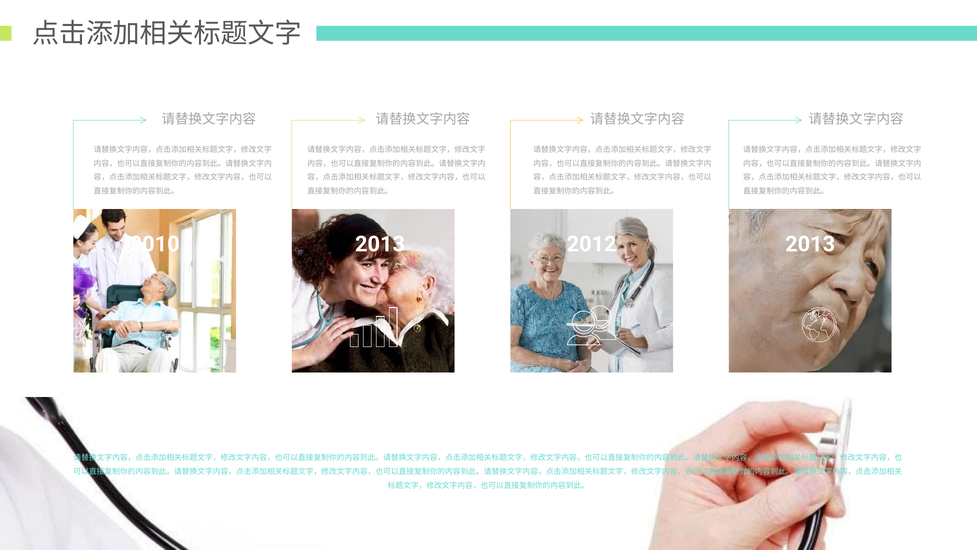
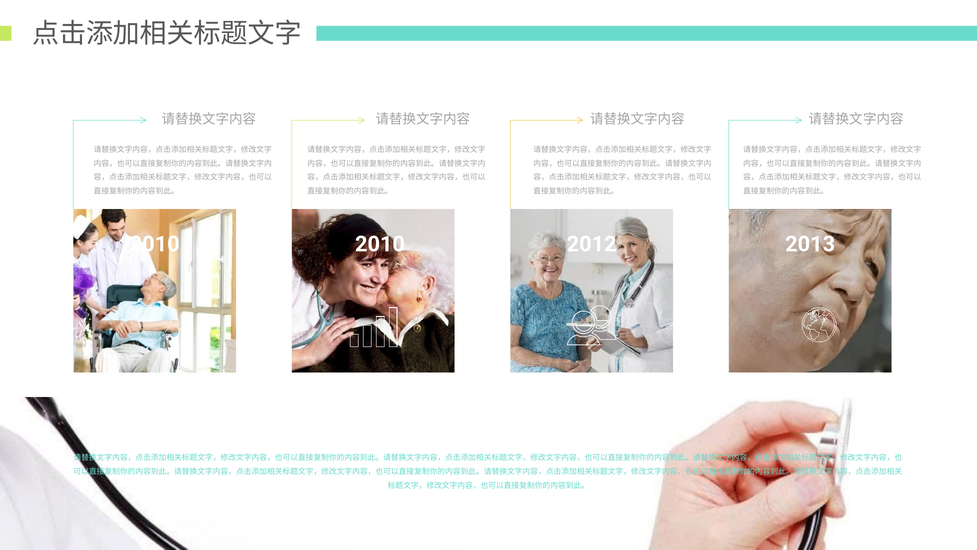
2013: 2013 -> 2010 (380, 244)
